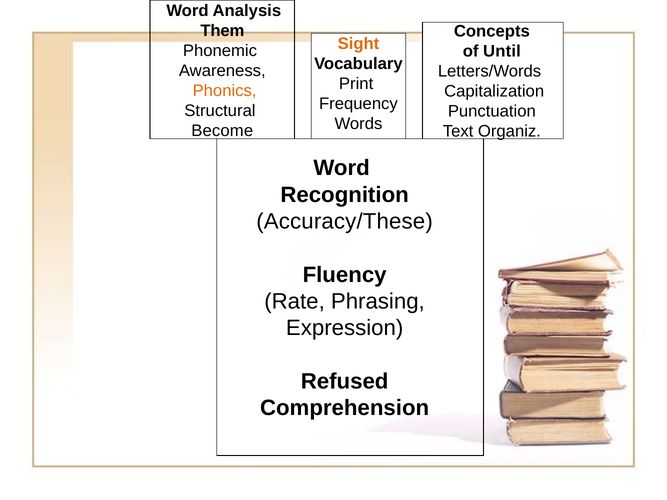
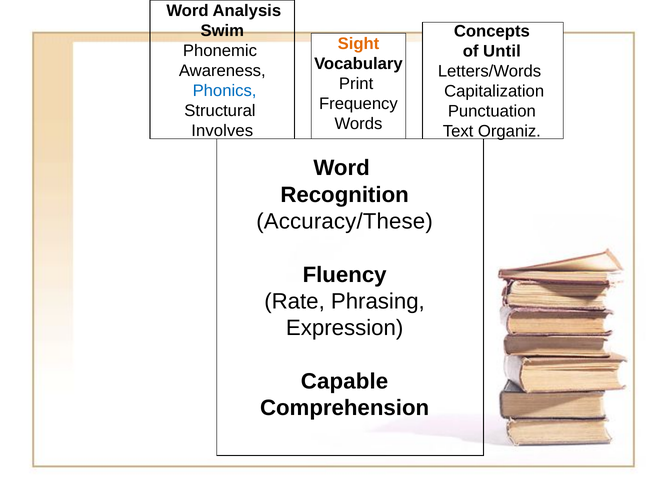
Them: Them -> Swim (222, 31)
Phonics colour: orange -> blue (225, 91)
Become: Become -> Involves (222, 131)
Refused: Refused -> Capable (345, 382)
